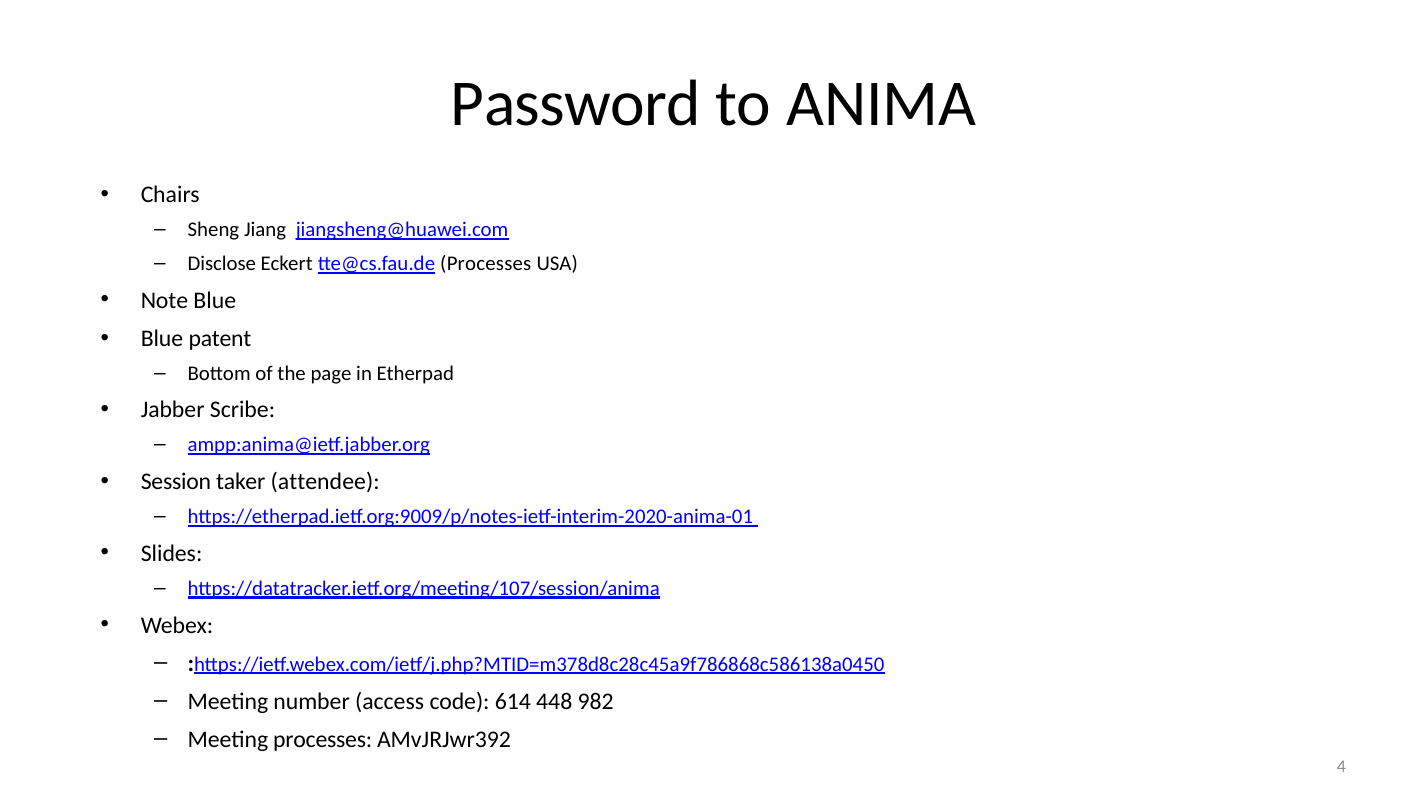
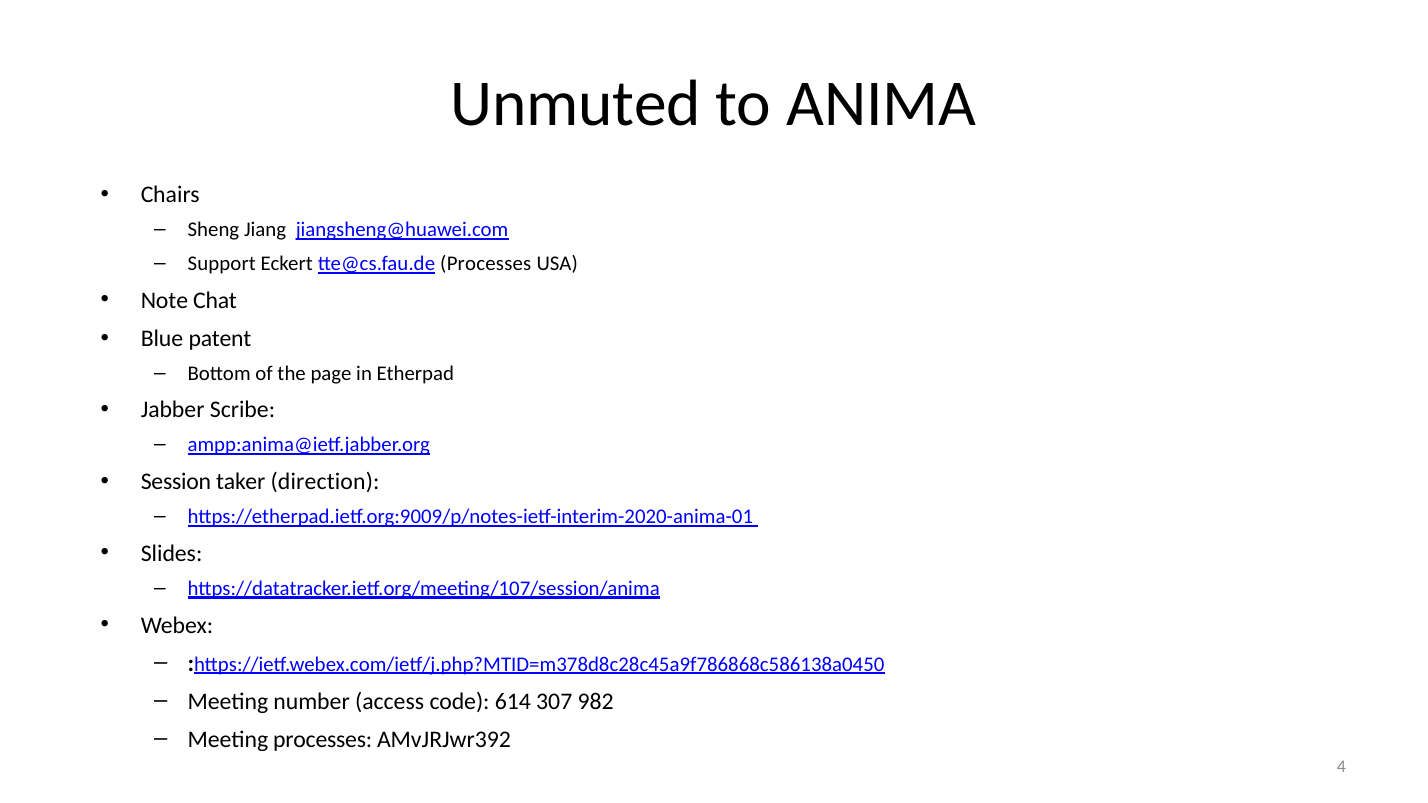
Password: Password -> Unmuted (576, 104)
Disclose: Disclose -> Support (222, 264)
Note Blue: Blue -> Chat (215, 301)
attendee: attendee -> direction (325, 482)
448: 448 -> 307 (554, 702)
